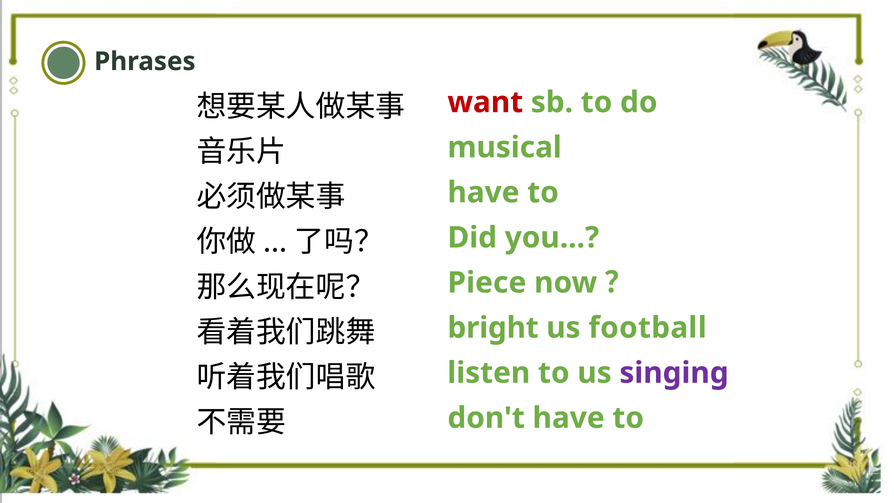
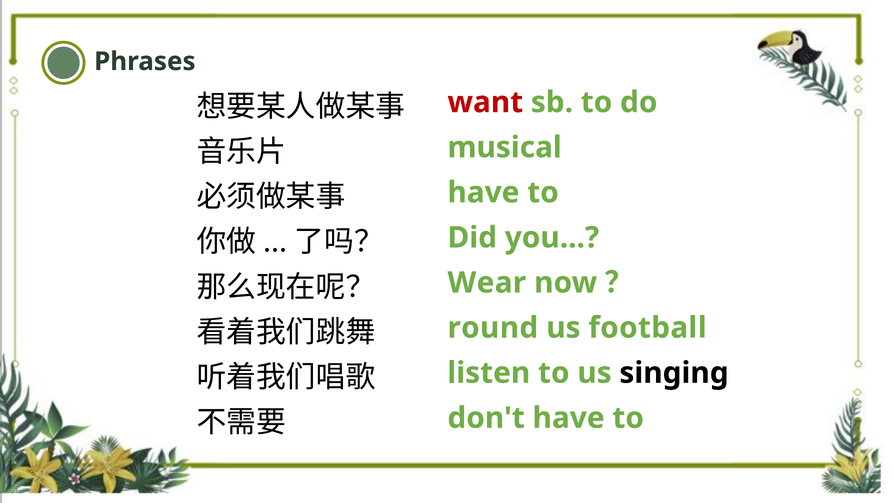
Piece: Piece -> Wear (487, 283)
bright: bright -> round (493, 328)
singing colour: purple -> black (674, 373)
